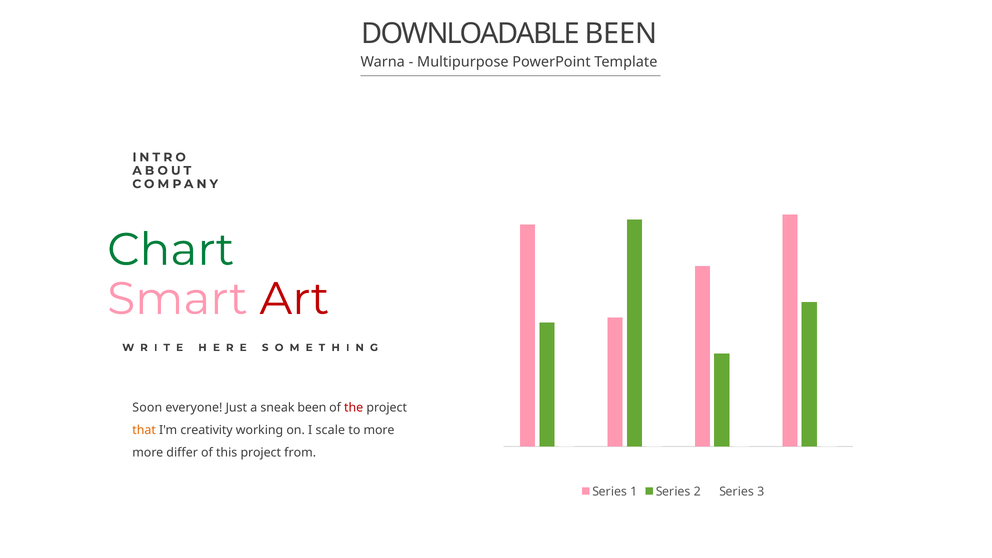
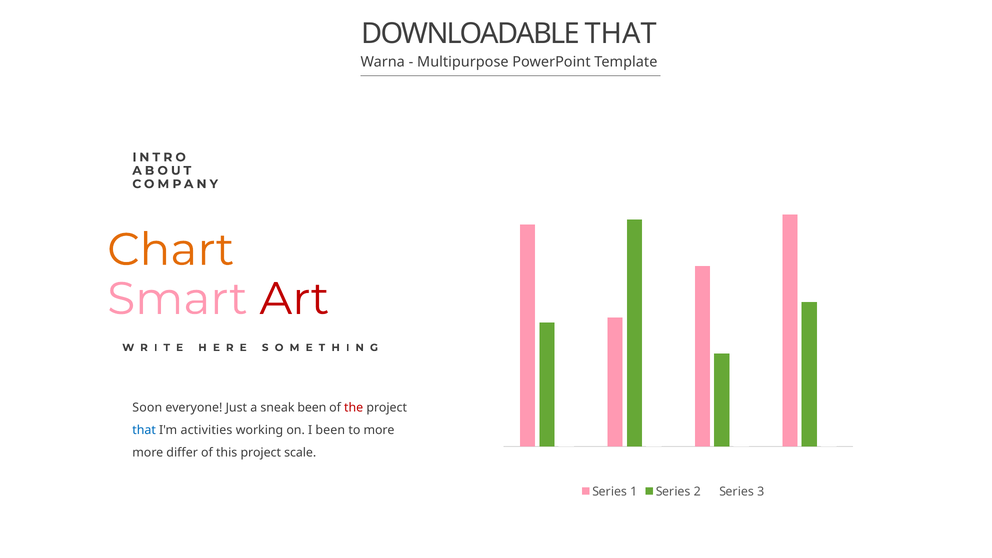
DOWNLOADABLE BEEN: BEEN -> THAT (621, 33)
Chart colour: green -> orange (171, 250)
that colour: orange -> blue (144, 430)
creativity: creativity -> activities (206, 430)
I scale: scale -> been (330, 430)
from: from -> scale (300, 452)
